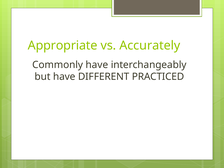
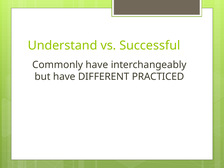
Appropriate: Appropriate -> Understand (63, 45)
Accurately: Accurately -> Successful (150, 45)
